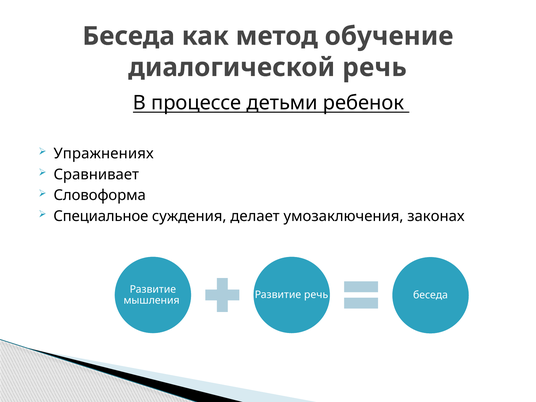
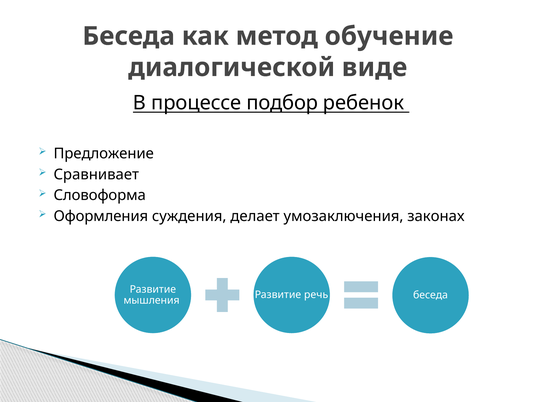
диалогической речь: речь -> виде (375, 67)
детьми: детьми -> подбор (282, 103)
Упражнениях: Упражнениях -> Предложение (104, 154)
Специальное: Специальное -> Оформления (101, 216)
